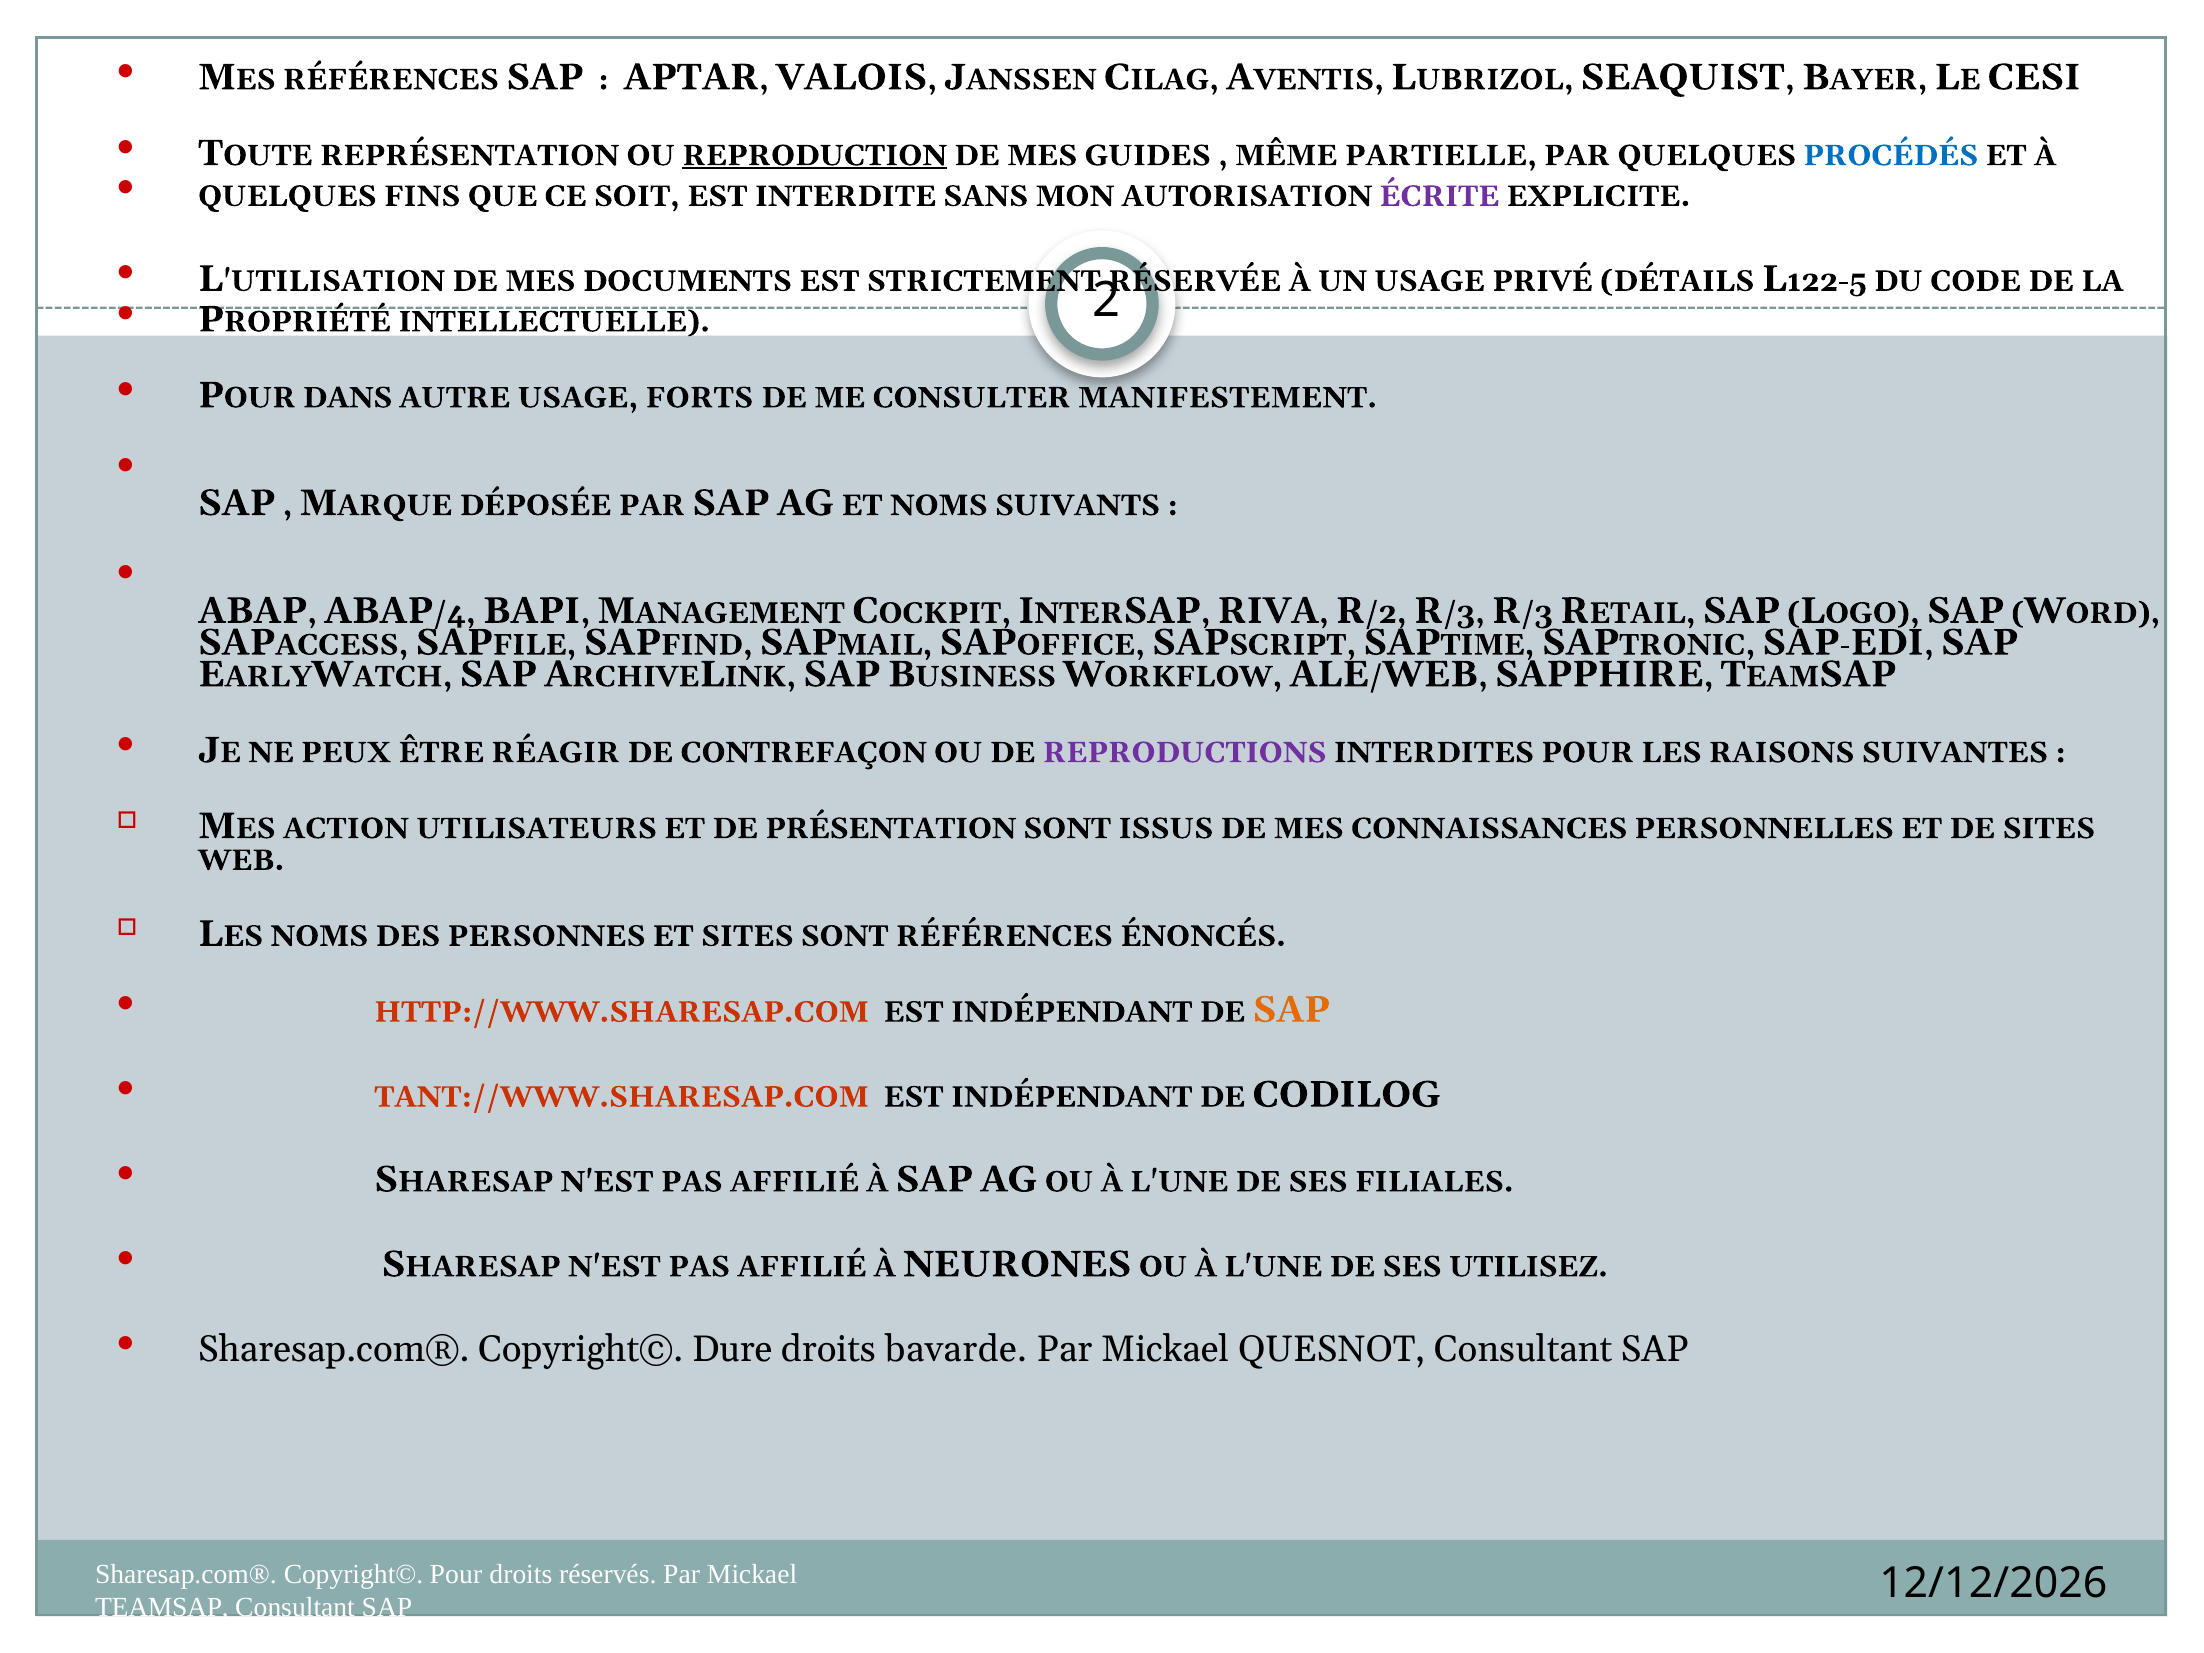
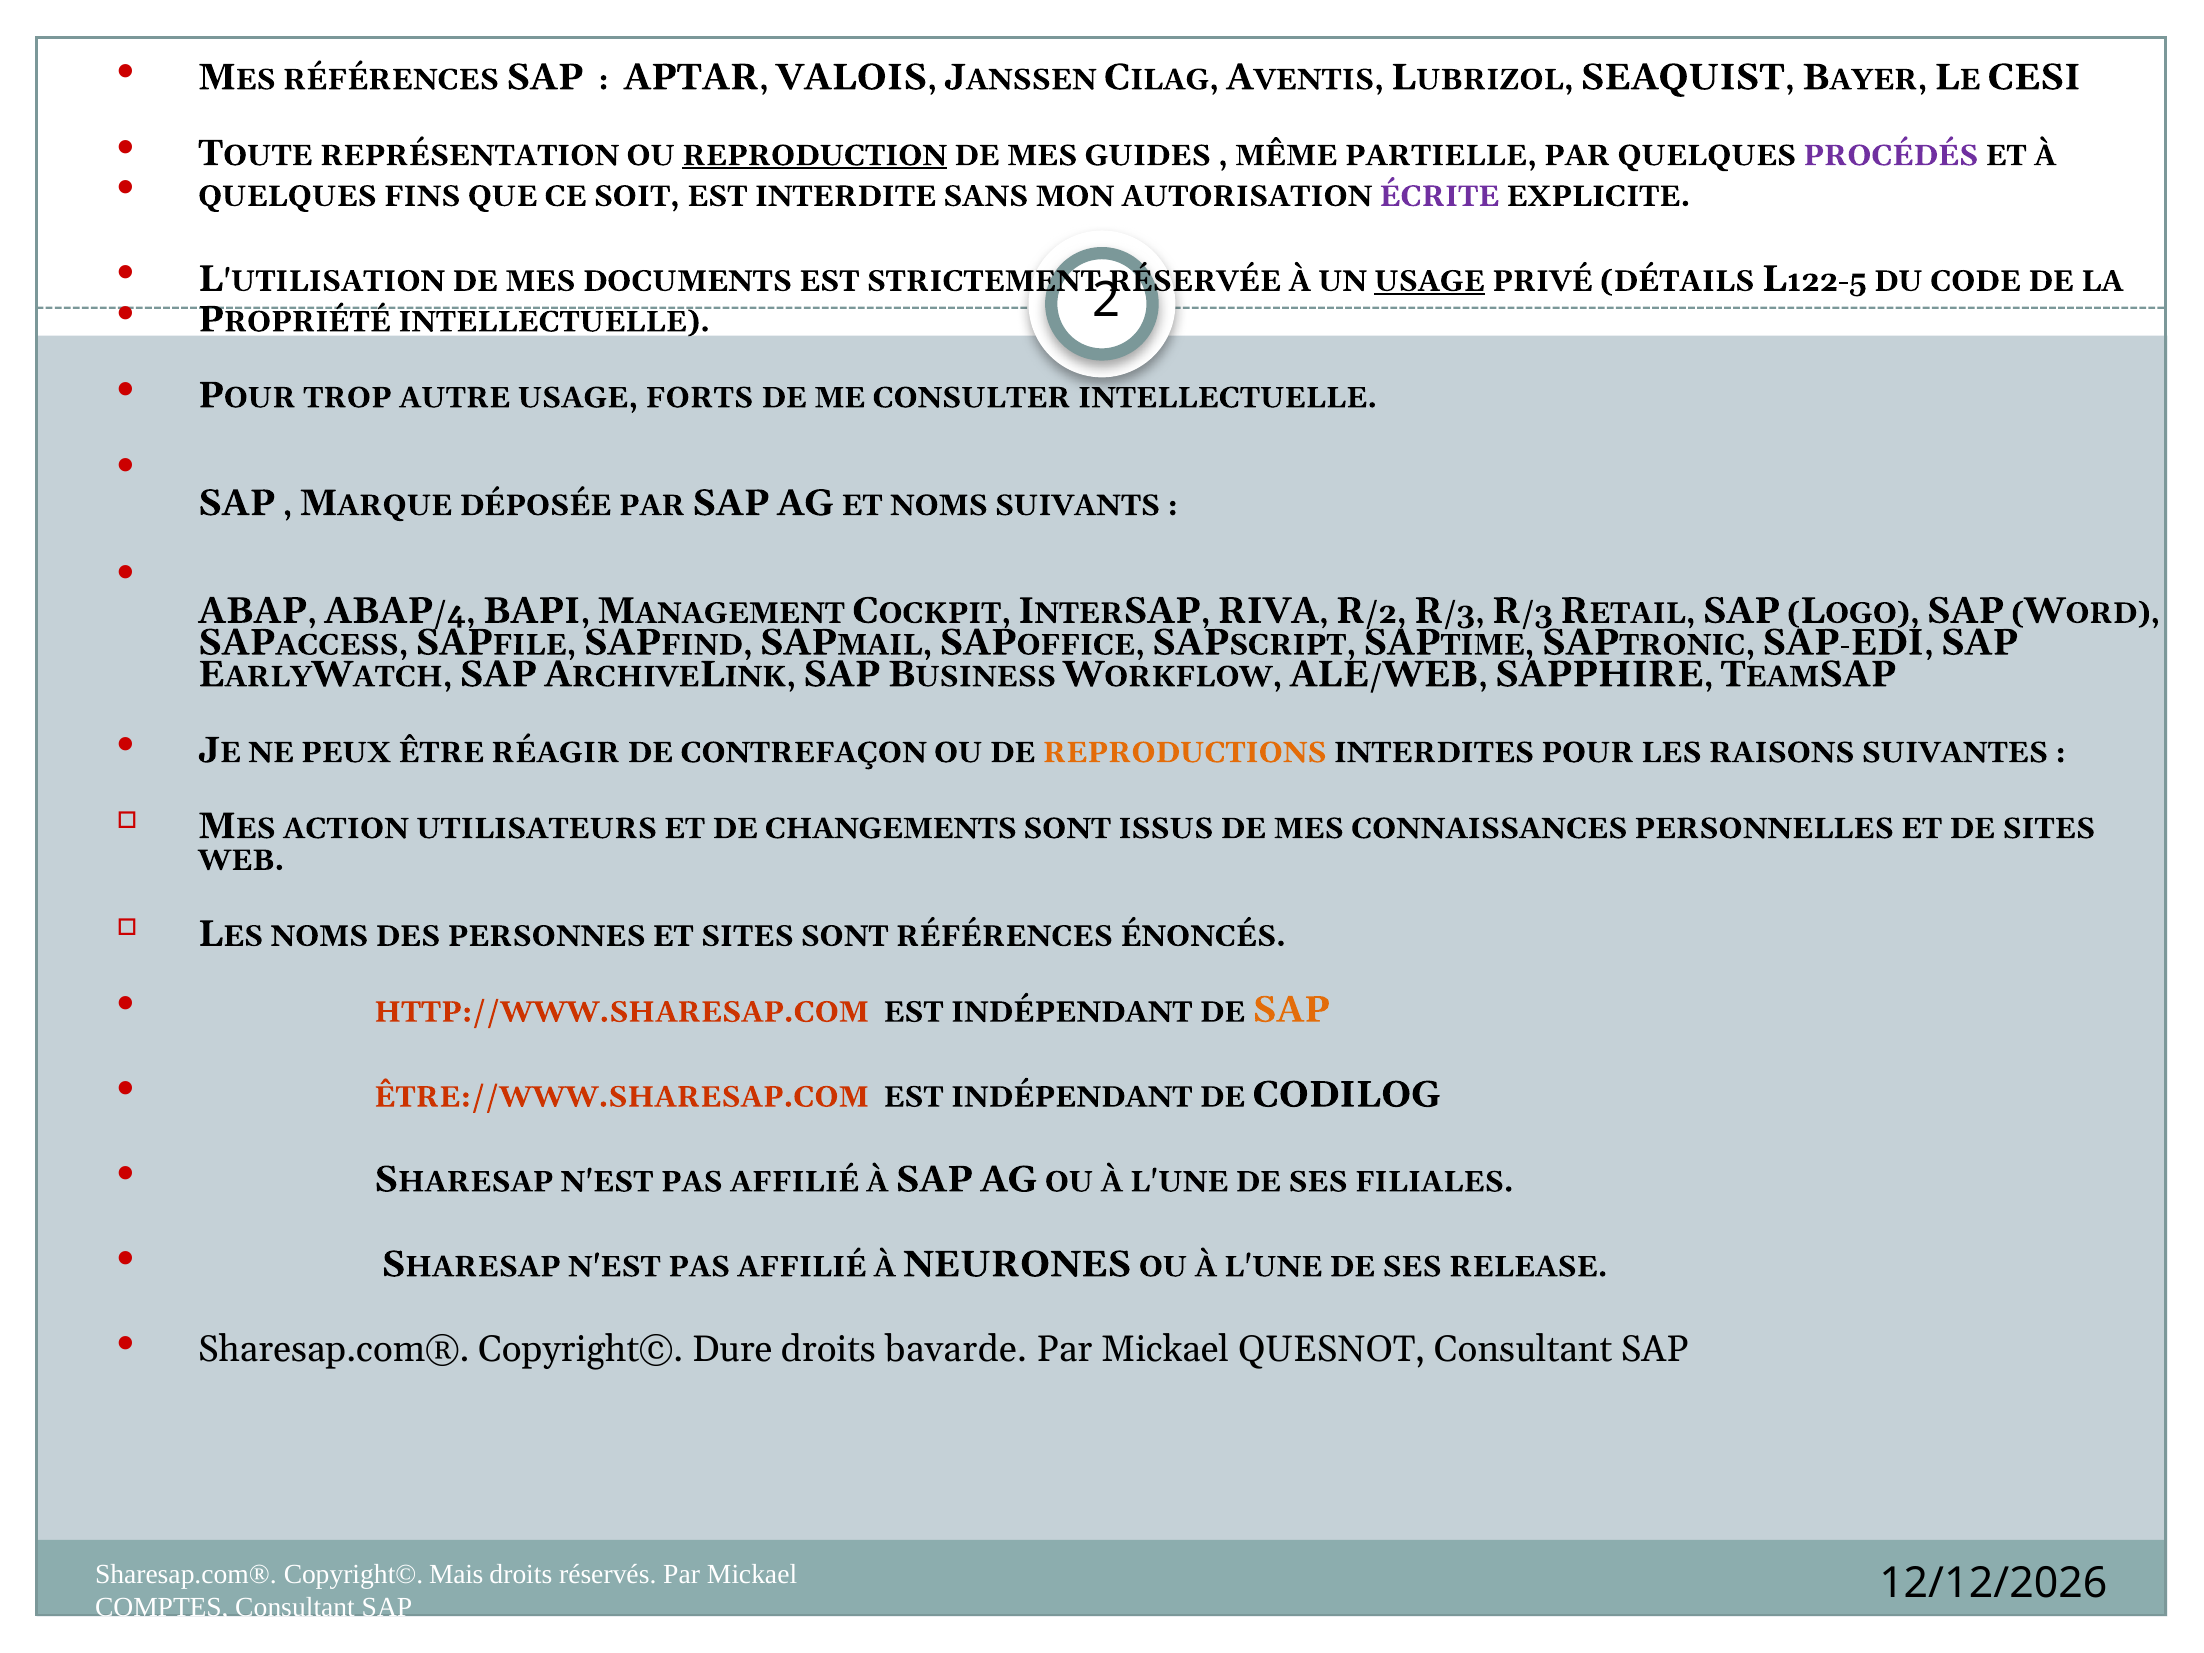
PROCÉDÉS colour: blue -> purple (1891, 156)
USAGE underline: none -> present (1430, 281)
DANS: DANS -> TROP (347, 398)
CONSULTER MANIFESTEMENT: MANIFESTEMENT -> INTELLECTUELLE (1228, 398)
REPRODUCTIONS colour: purple -> orange (1185, 753)
PRÉSENTATION: PRÉSENTATION -> CHANGEMENTS (891, 828)
TANT://WWW.SHARESAP.COM: TANT://WWW.SHARESAP.COM -> ÊTRE://WWW.SHARESAP.COM (621, 1097)
UTILISEZ: UTILISEZ -> RELEASE (1528, 1267)
Copyright© Pour: Pour -> Mais (456, 1575)
TEAMSAP: TEAMSAP -> COMPTES (162, 1608)
